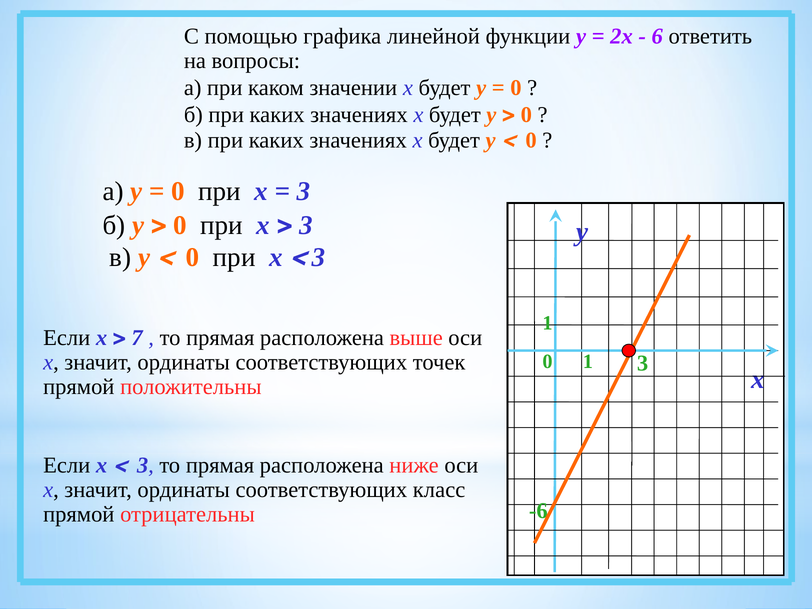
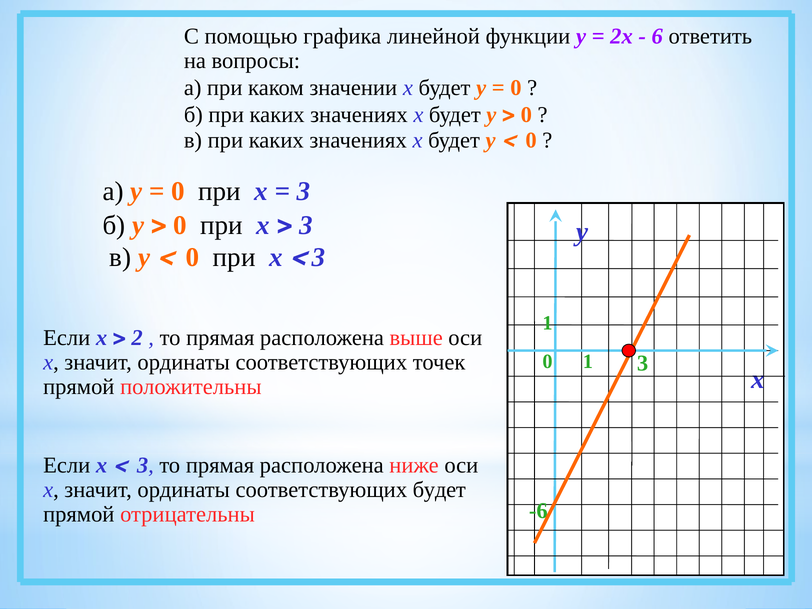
7: 7 -> 2 (137, 338)
соответствующих класс: класс -> будет (439, 490)
